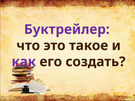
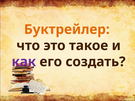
Буктрейлер colour: purple -> orange (67, 30)
